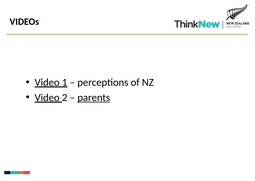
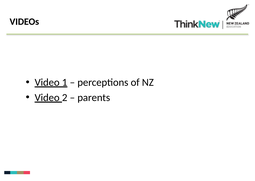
parents underline: present -> none (94, 97)
